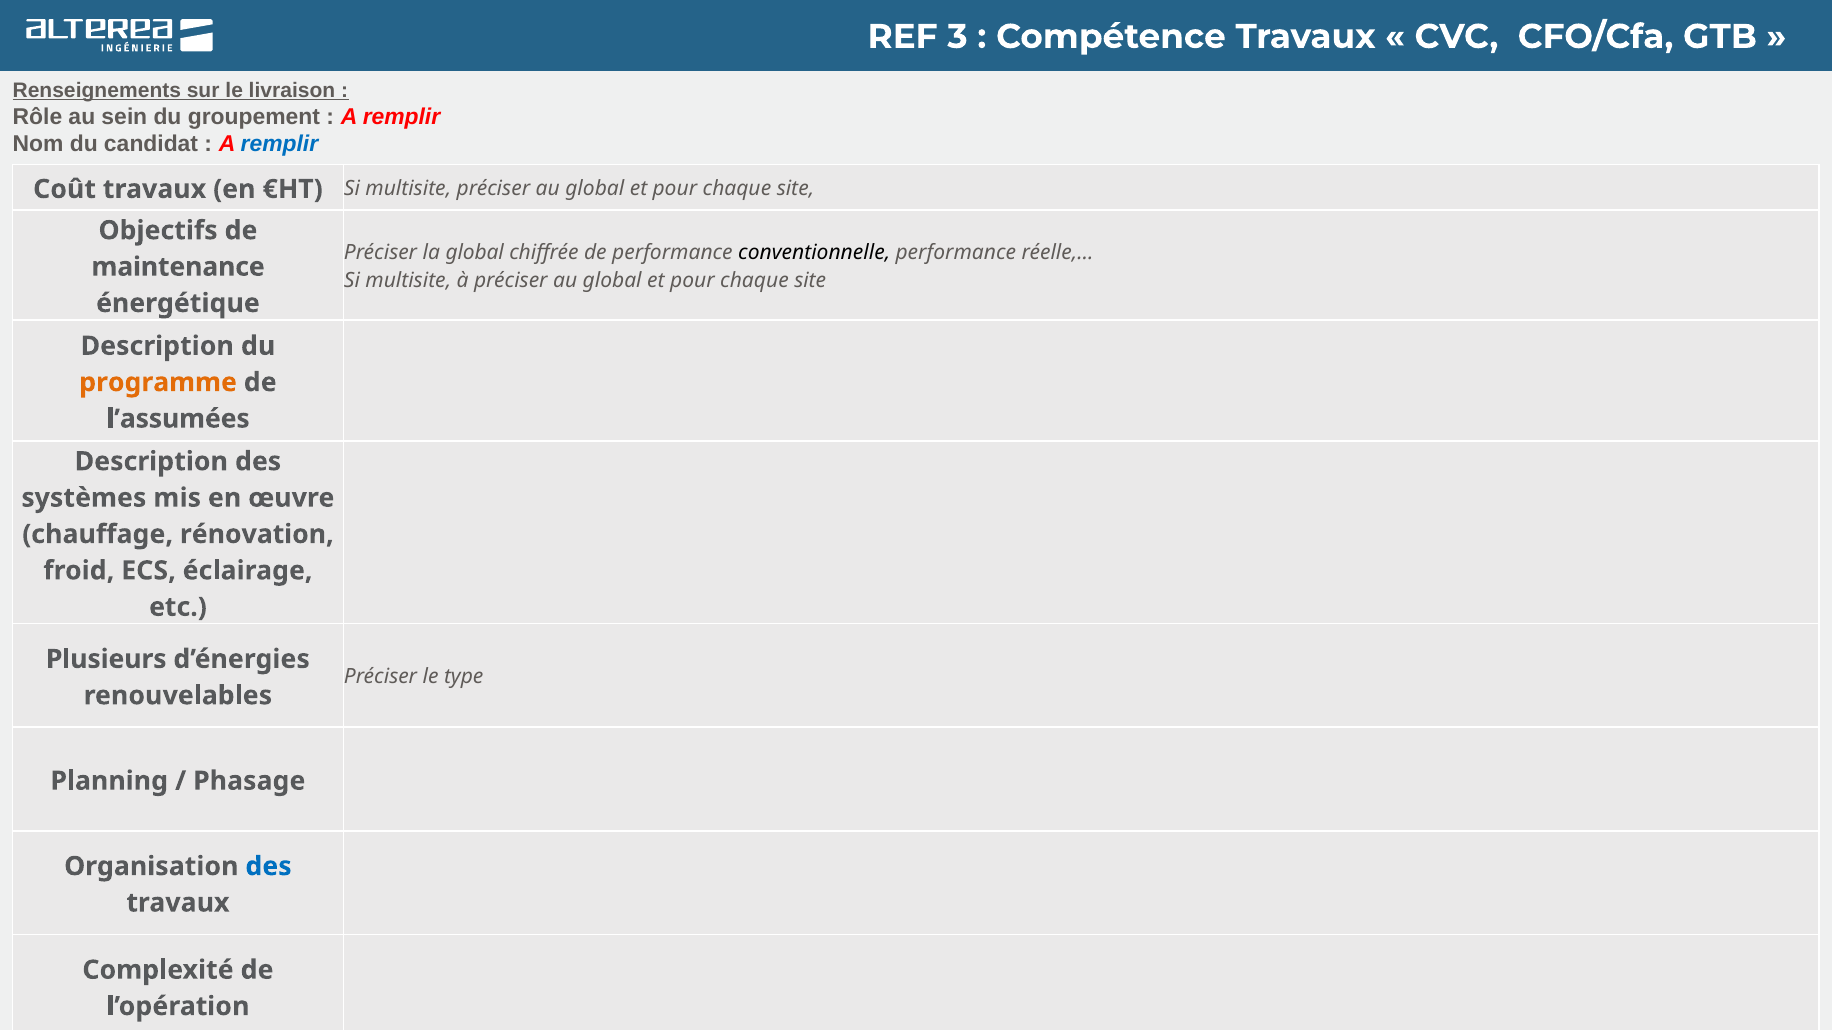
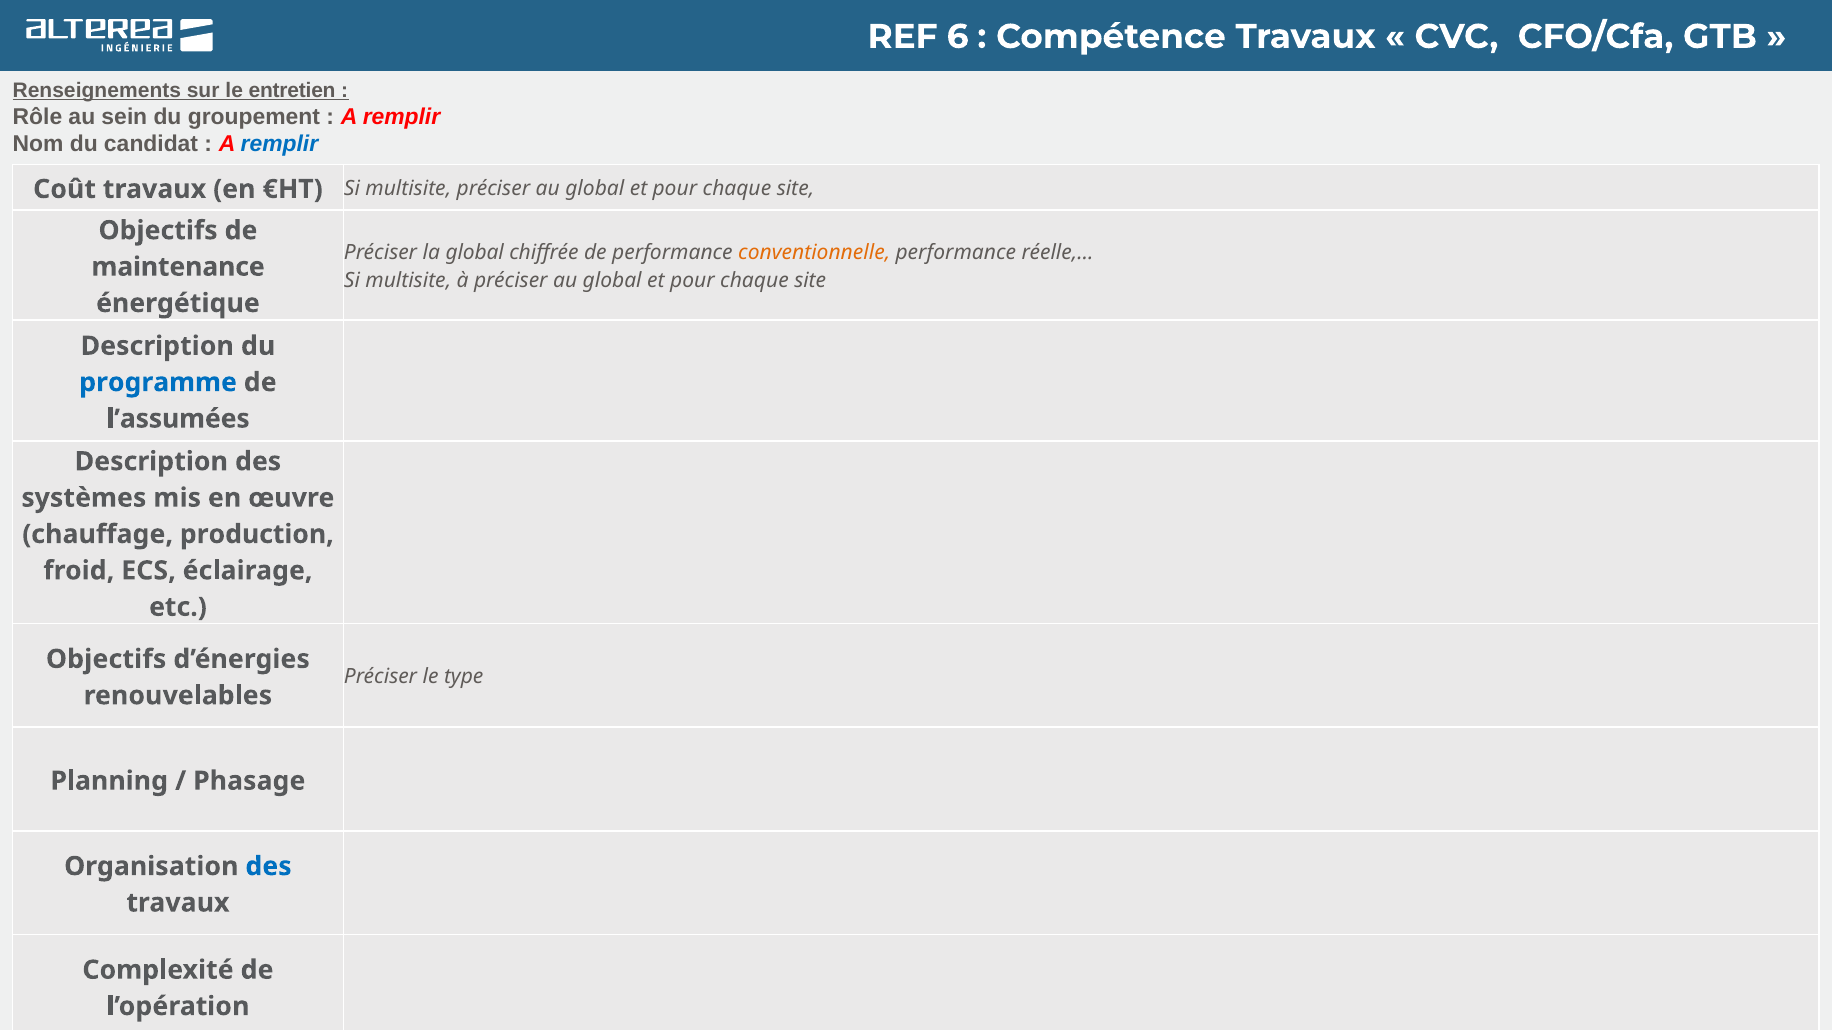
3: 3 -> 6 (958, 37)
livraison: livraison -> entretien (292, 90)
conventionnelle colour: black -> orange (814, 252)
programme colour: orange -> blue (158, 383)
rénovation: rénovation -> production (257, 535)
Plusieurs: Plusieurs -> Objectifs (106, 659)
